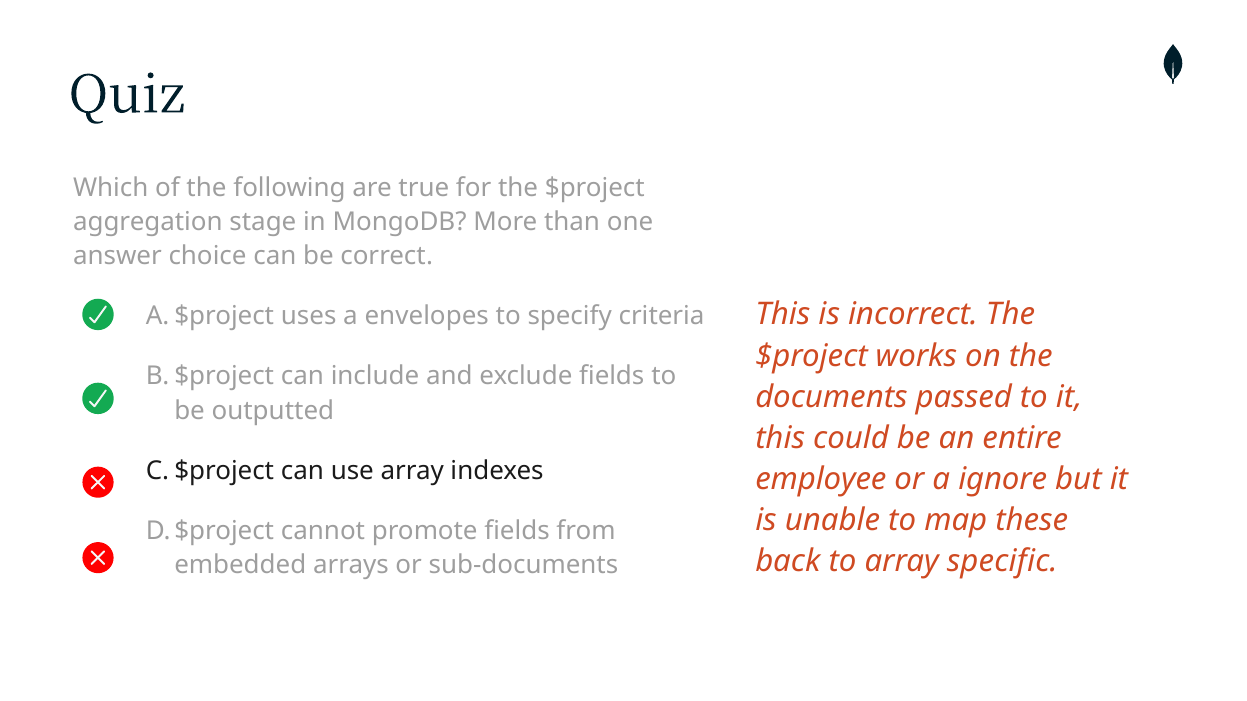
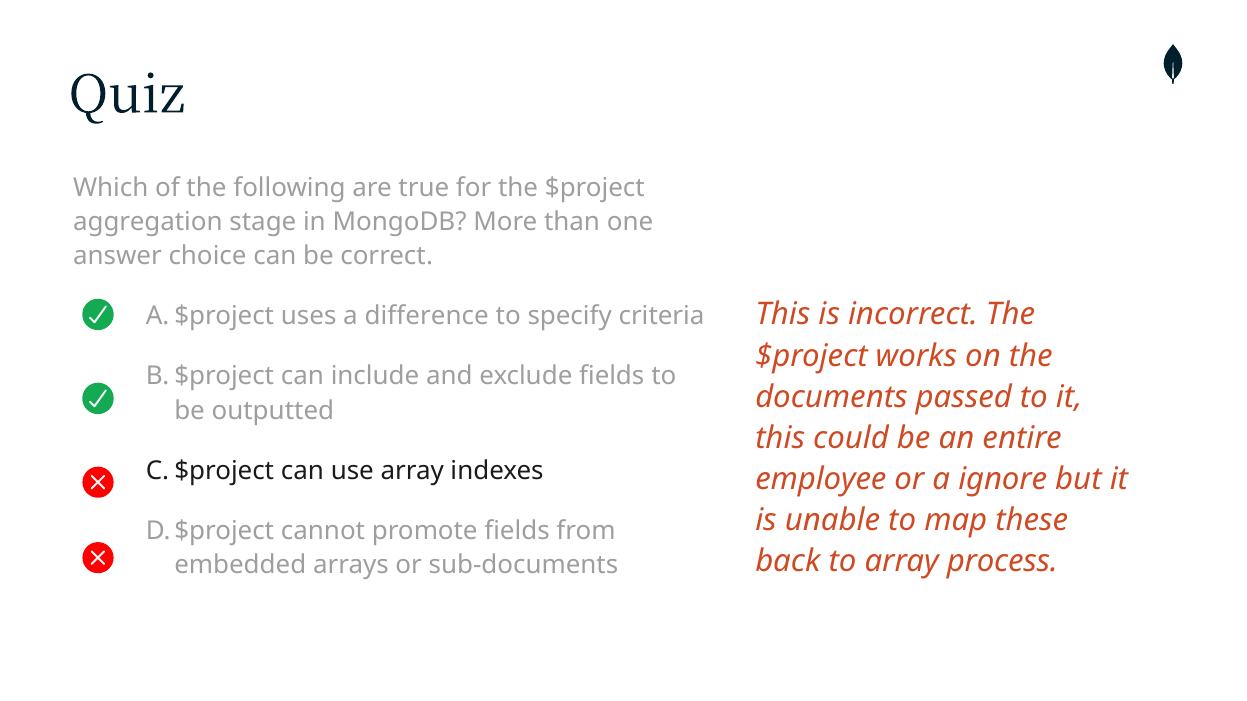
envelopes: envelopes -> difference (427, 316)
specific: specific -> process (1002, 562)
